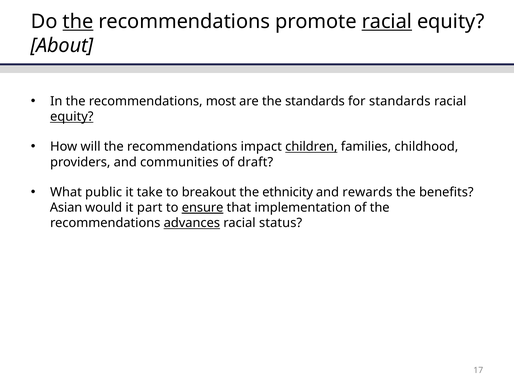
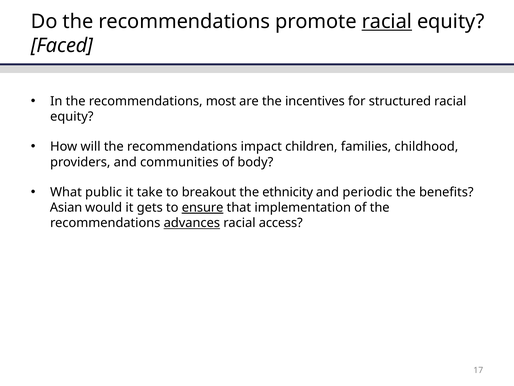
the underline: present -> none (78, 22)
About: About -> Faced (62, 46)
the standards: standards -> incentives (315, 101)
for standards: standards -> structured (400, 101)
equity underline: present -> none (72, 117)
children underline: present -> none (311, 147)
draft: draft -> body (255, 162)
rewards: rewards -> periodic (367, 192)
part: part -> gets (150, 207)
status: status -> access (281, 223)
